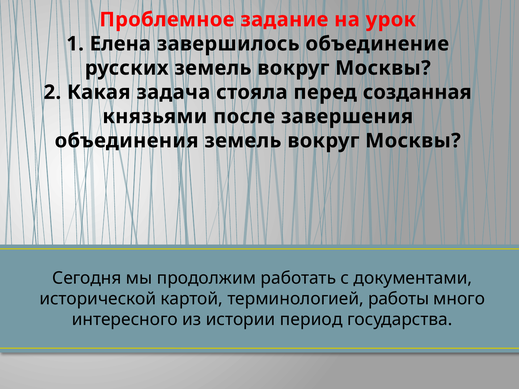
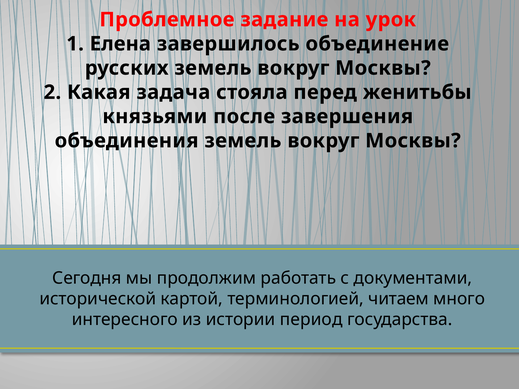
созданная: созданная -> женитьбы (417, 92)
работы: работы -> читаем (399, 299)
